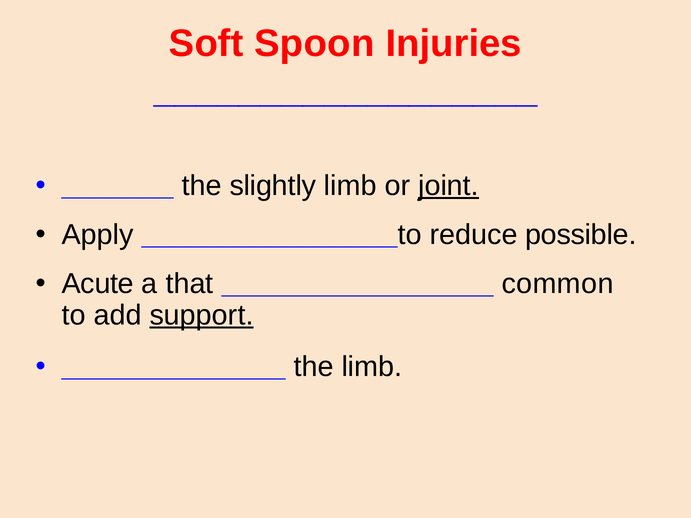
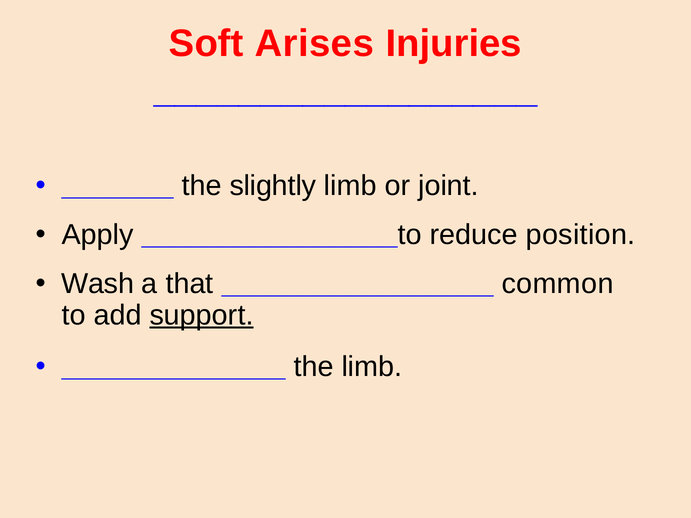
Spoon: Spoon -> Arises (314, 44)
joint underline: present -> none (449, 186)
possible: possible -> position (581, 235)
Acute: Acute -> Wash (98, 284)
